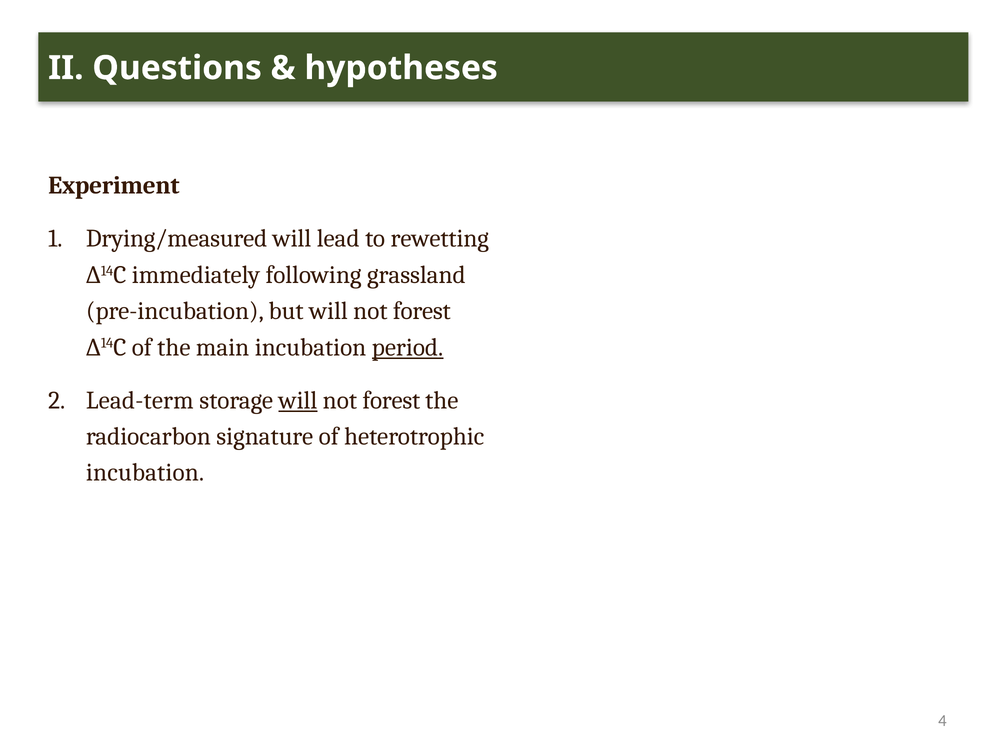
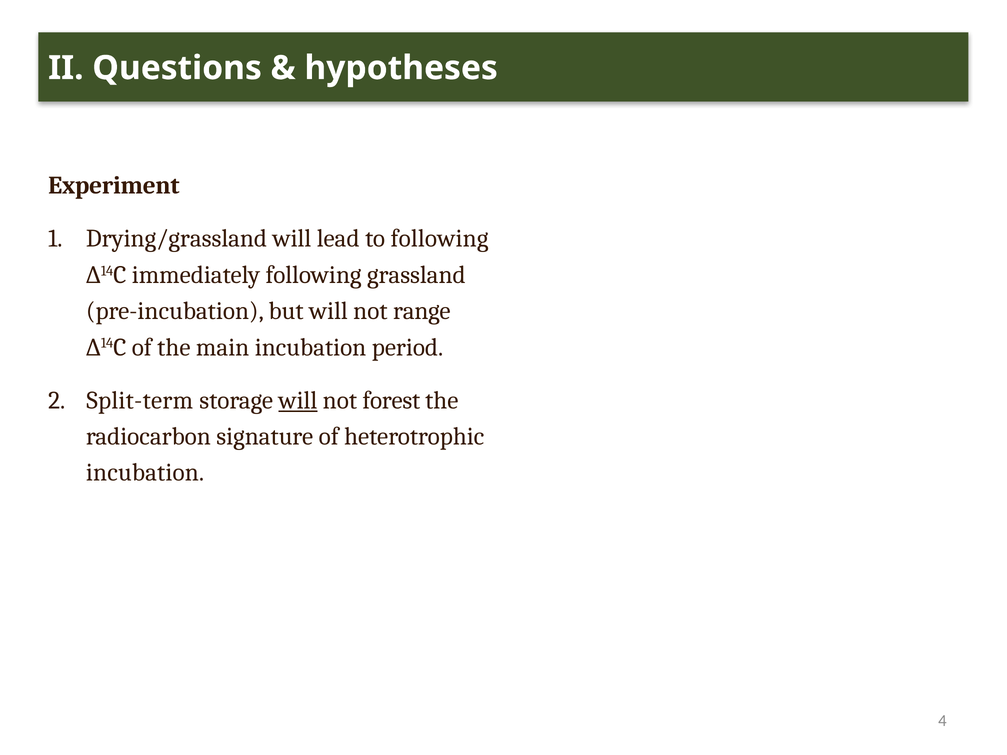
Drying/measured: Drying/measured -> Drying/grassland (177, 239)
to rewetting: rewetting -> following (440, 239)
but will not forest: forest -> range (422, 311)
period underline: present -> none (408, 347)
Lead-term: Lead-term -> Split-term (140, 400)
